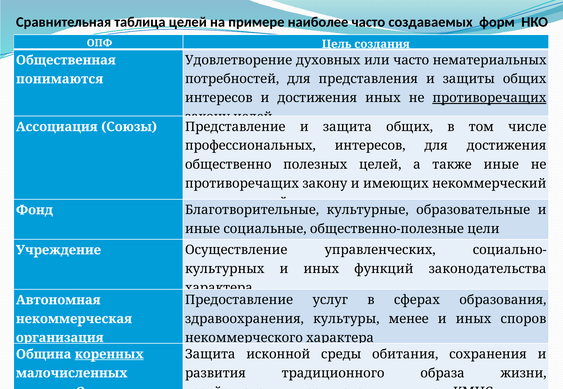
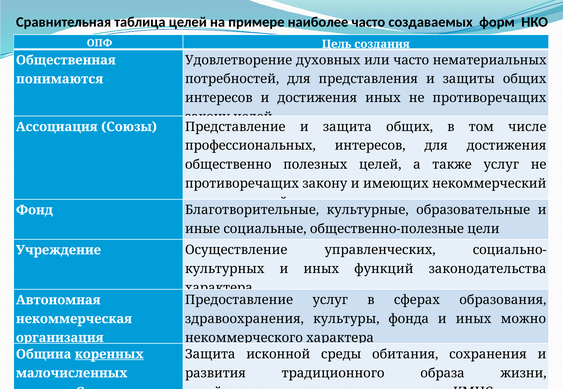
противоречащих underline: present -> none (489, 98)
также иные: иные -> услуг (501, 165)
менее: менее -> фонда (409, 319)
споров: споров -> можно (523, 319)
